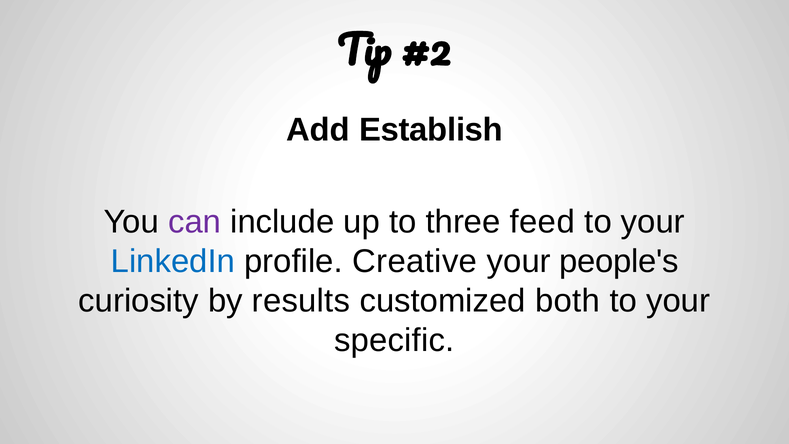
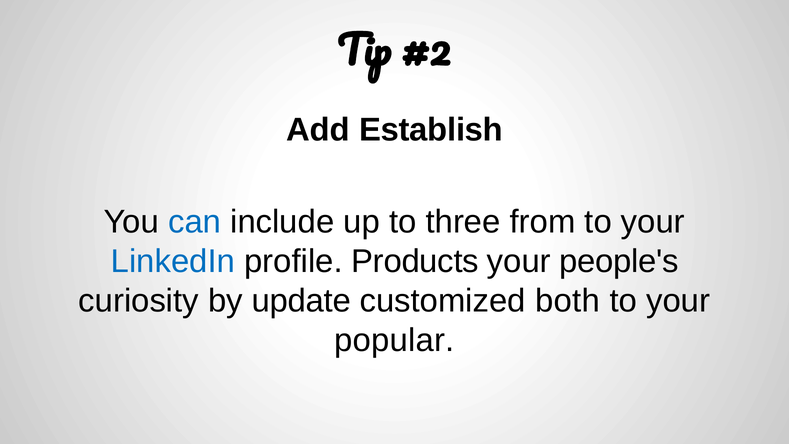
can colour: purple -> blue (195, 222)
feed: feed -> from (543, 222)
Creative: Creative -> Products (415, 261)
results: results -> update (301, 301)
specific: specific -> popular (394, 340)
